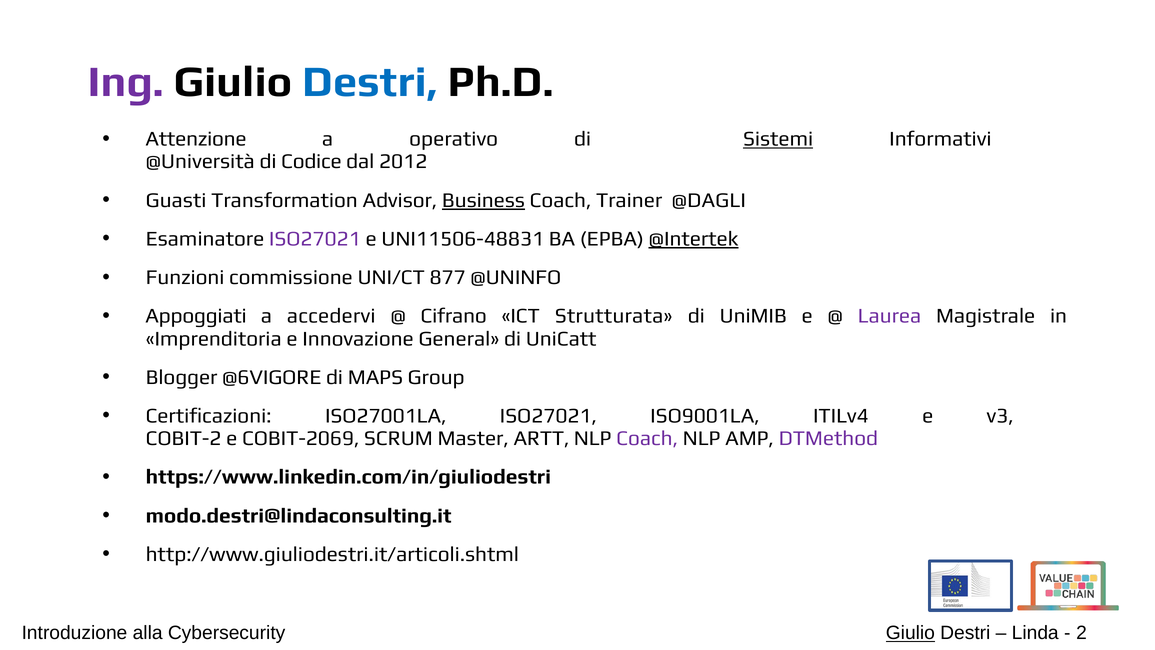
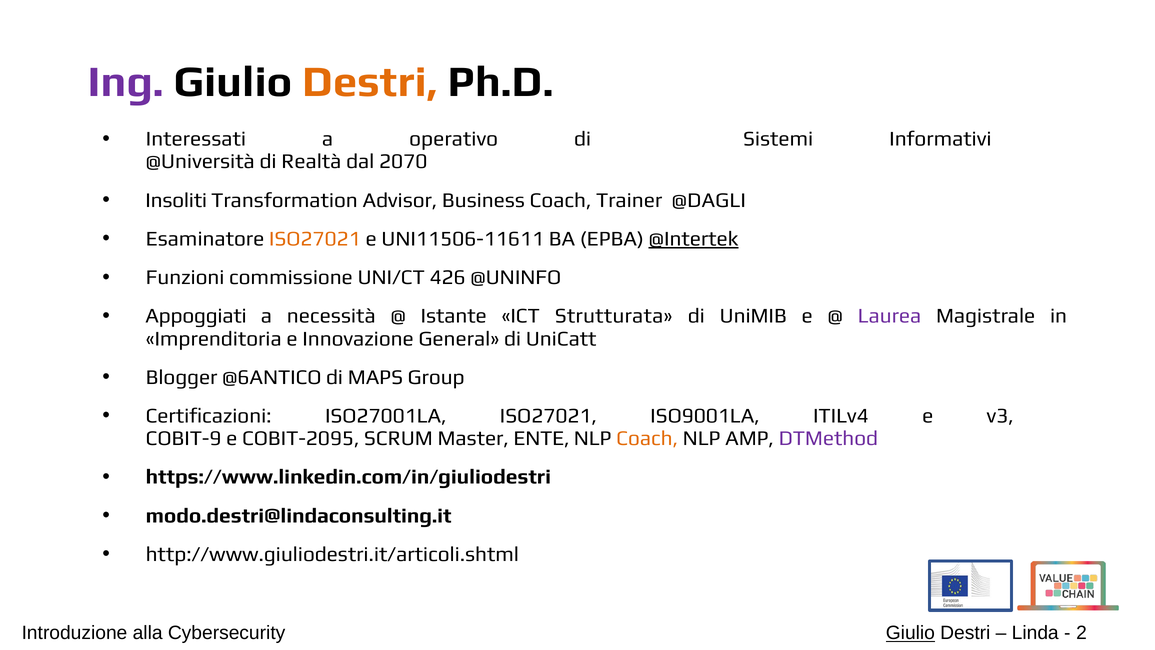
Destri colour: blue -> orange (370, 82)
Attenzione: Attenzione -> Interessati (196, 139)
Sistemi underline: present -> none (778, 139)
Codice: Codice -> Realtà (311, 161)
2012: 2012 -> 2070 (403, 161)
Guasti: Guasti -> Insoliti (176, 200)
Business underline: present -> none (483, 200)
ISO27021 colour: purple -> orange (315, 239)
UNI11506-48831: UNI11506-48831 -> UNI11506-11611 (463, 239)
877: 877 -> 426 (448, 277)
accedervi: accedervi -> necessità (331, 316)
Cifrano: Cifrano -> Istante (454, 316)
@6VIGORE: @6VIGORE -> @6ANTICO (272, 377)
COBIT-2: COBIT-2 -> COBIT-9 (184, 438)
COBIT-2069: COBIT-2069 -> COBIT-2095 (301, 438)
ARTT: ARTT -> ENTE (541, 438)
Coach colour: purple -> orange (647, 438)
